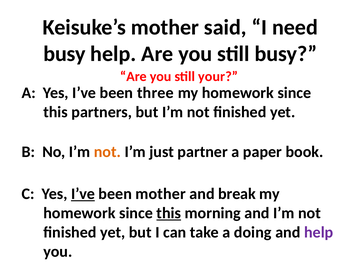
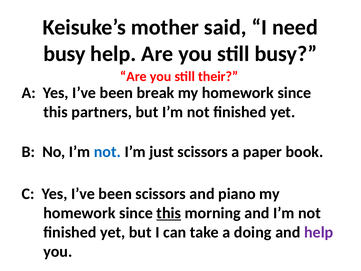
still your: your -> their (218, 76)
three: three -> break (155, 93)
not colour: orange -> blue (107, 152)
just partner: partner -> scissors (203, 152)
I’ve underline: present -> none (83, 194)
been mother: mother -> scissors (161, 194)
break: break -> piano (237, 194)
